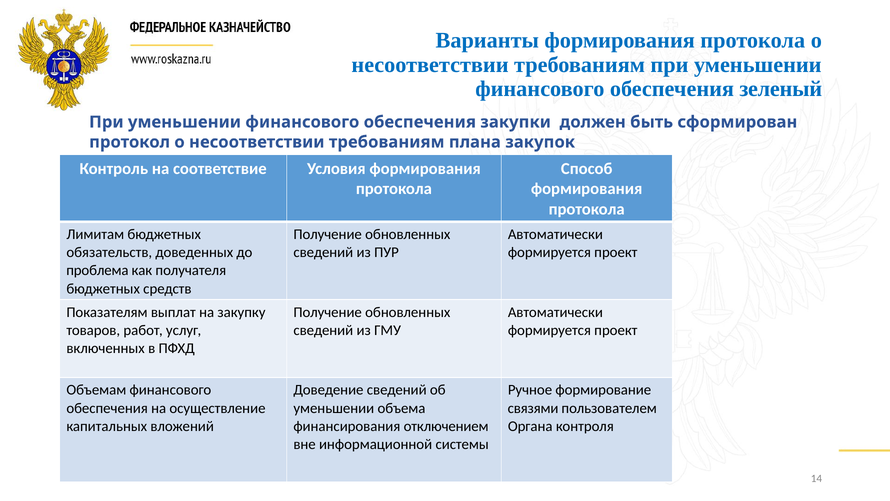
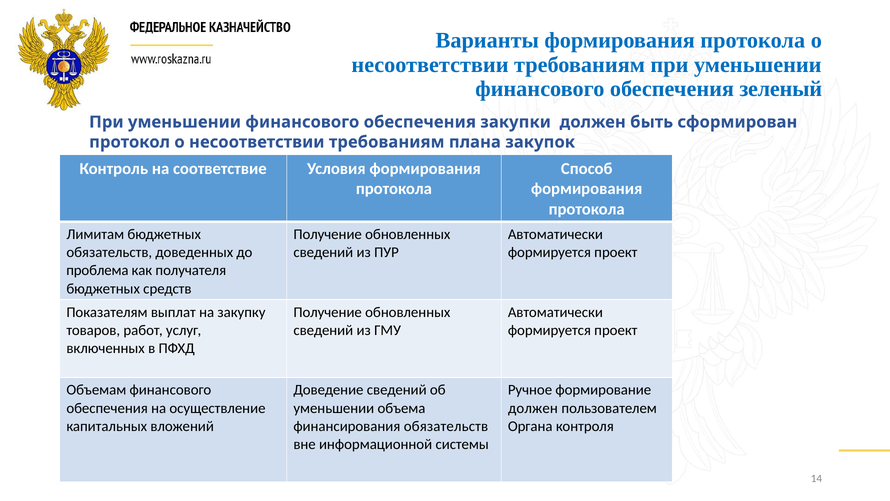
связями: связями -> должен (533, 408)
финансирования отключением: отключением -> обязательств (446, 426)
